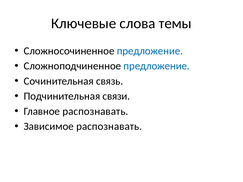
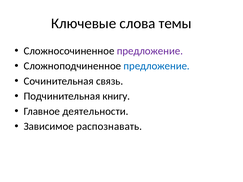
предложение colour: blue -> purple (150, 51)
связи: связи -> книгу (116, 96)
Главное распознавать: распознавать -> деятельности (95, 111)
